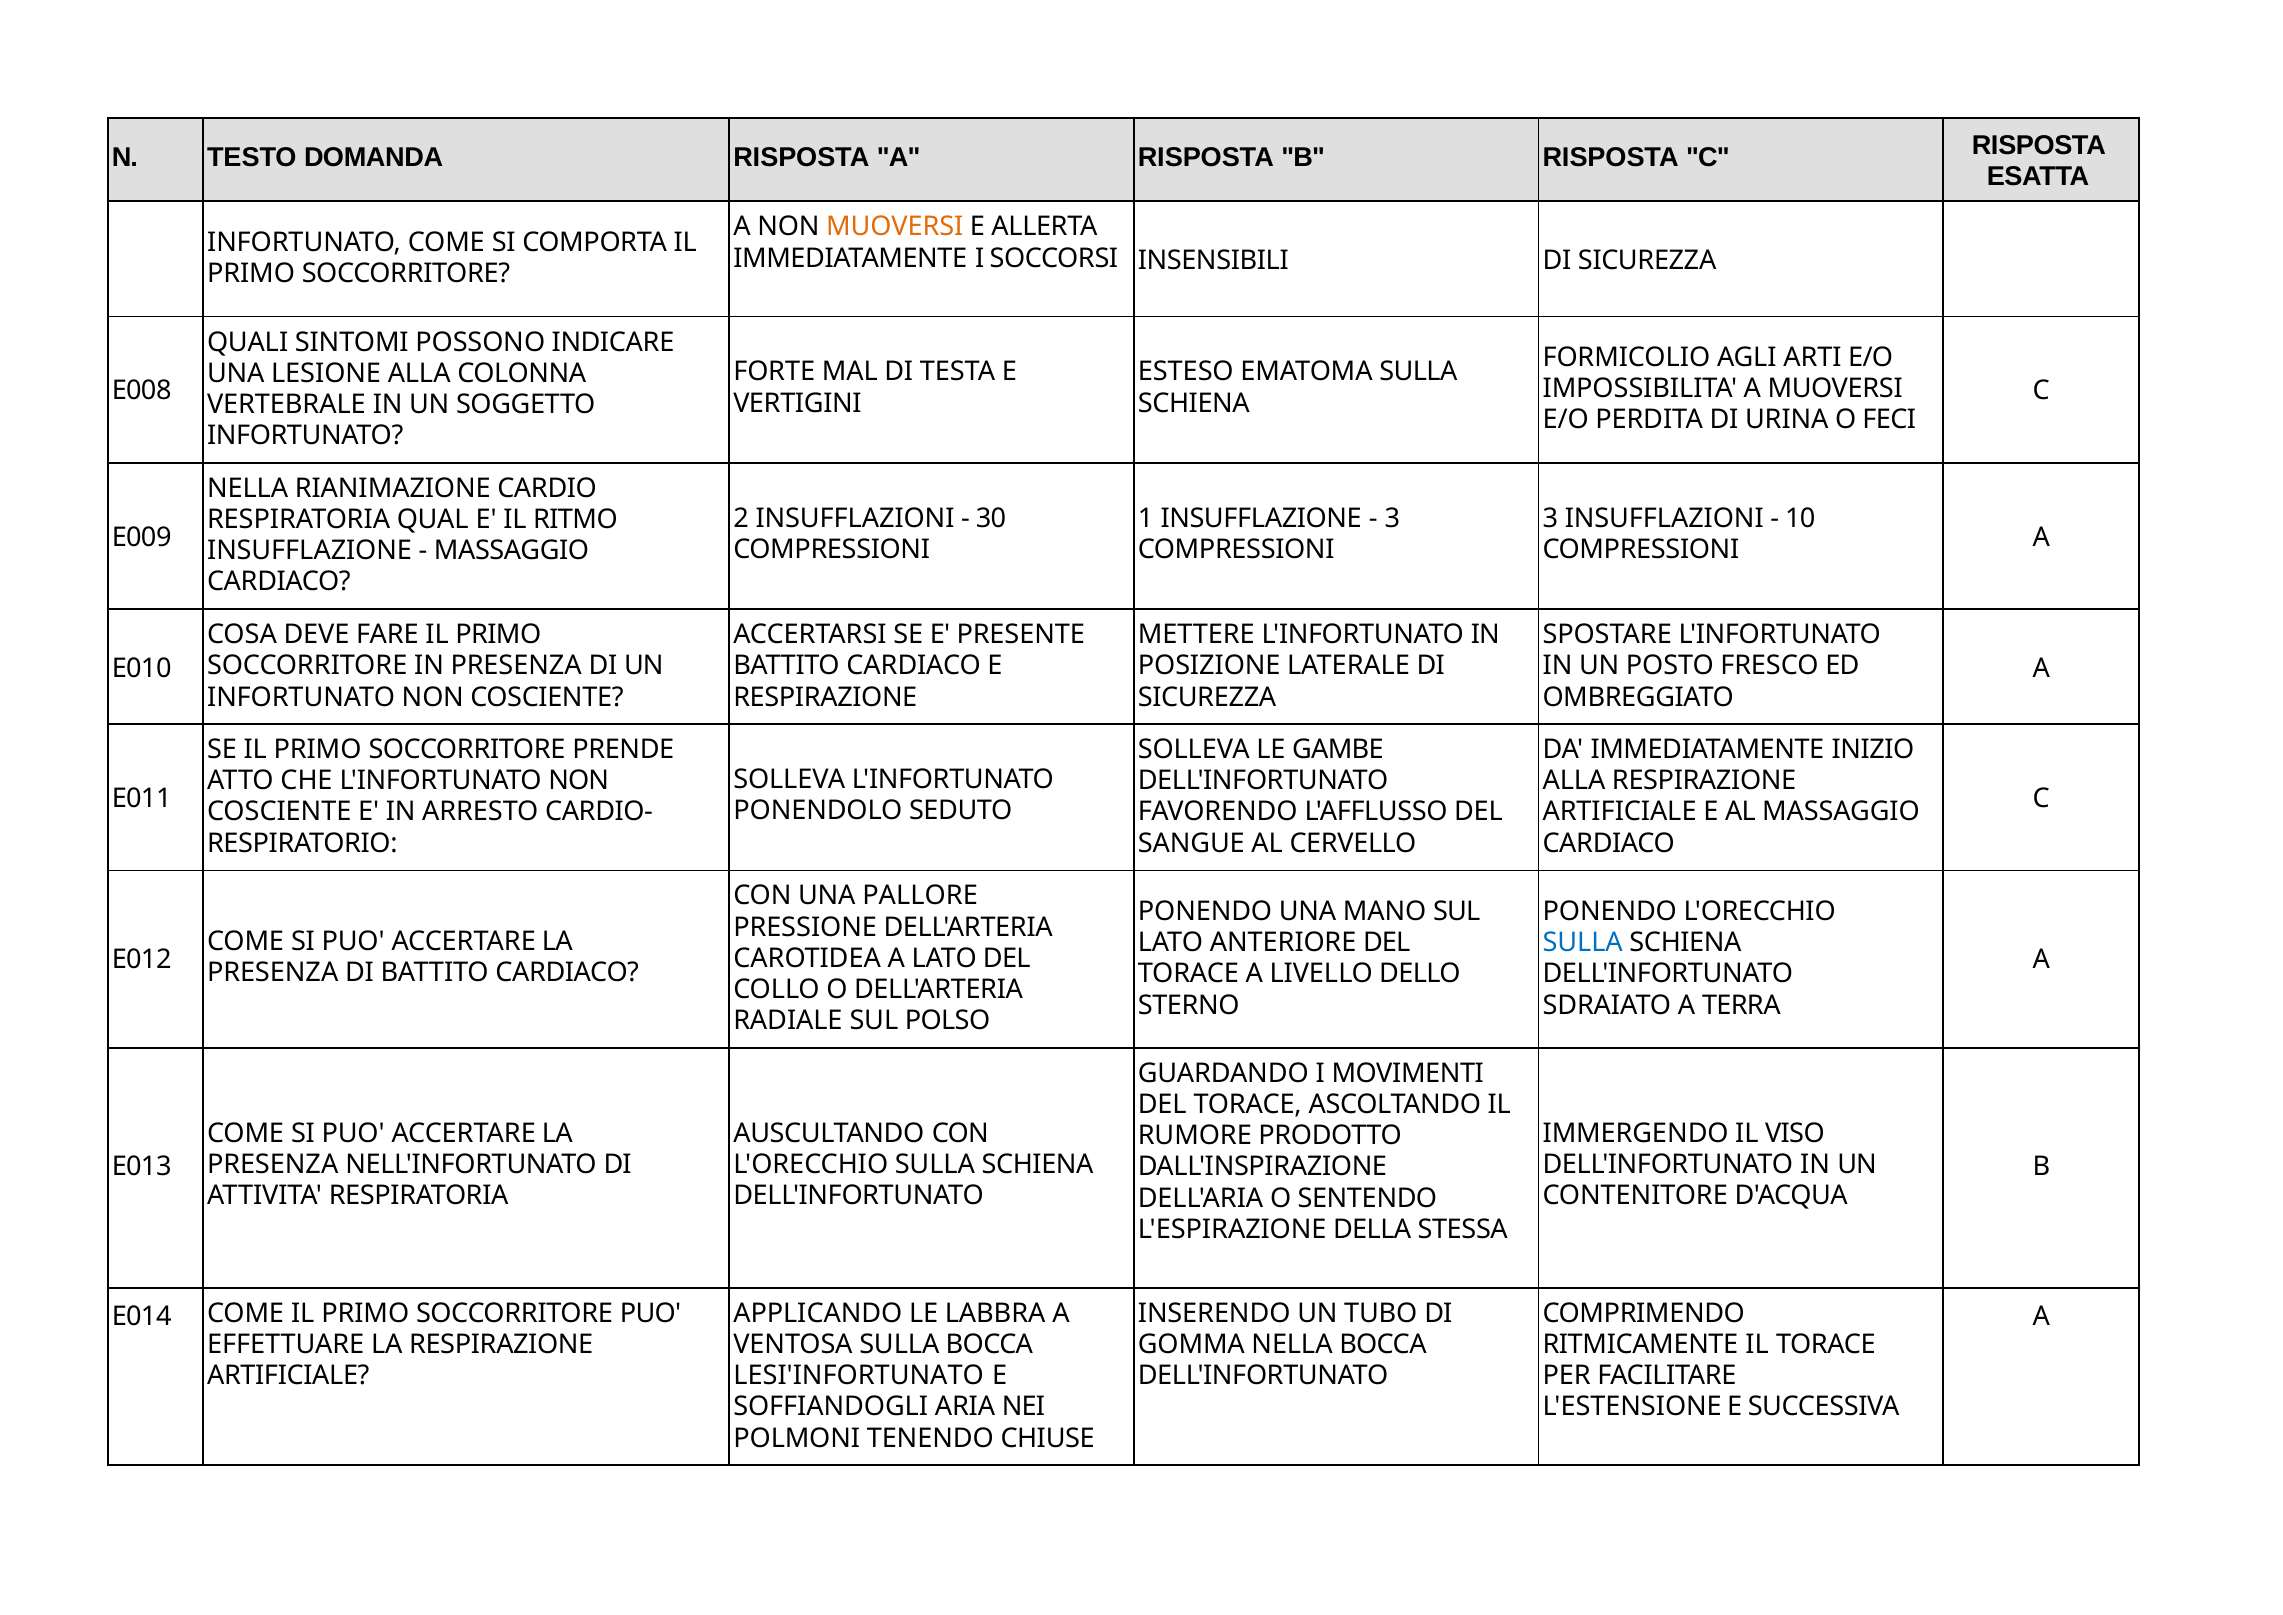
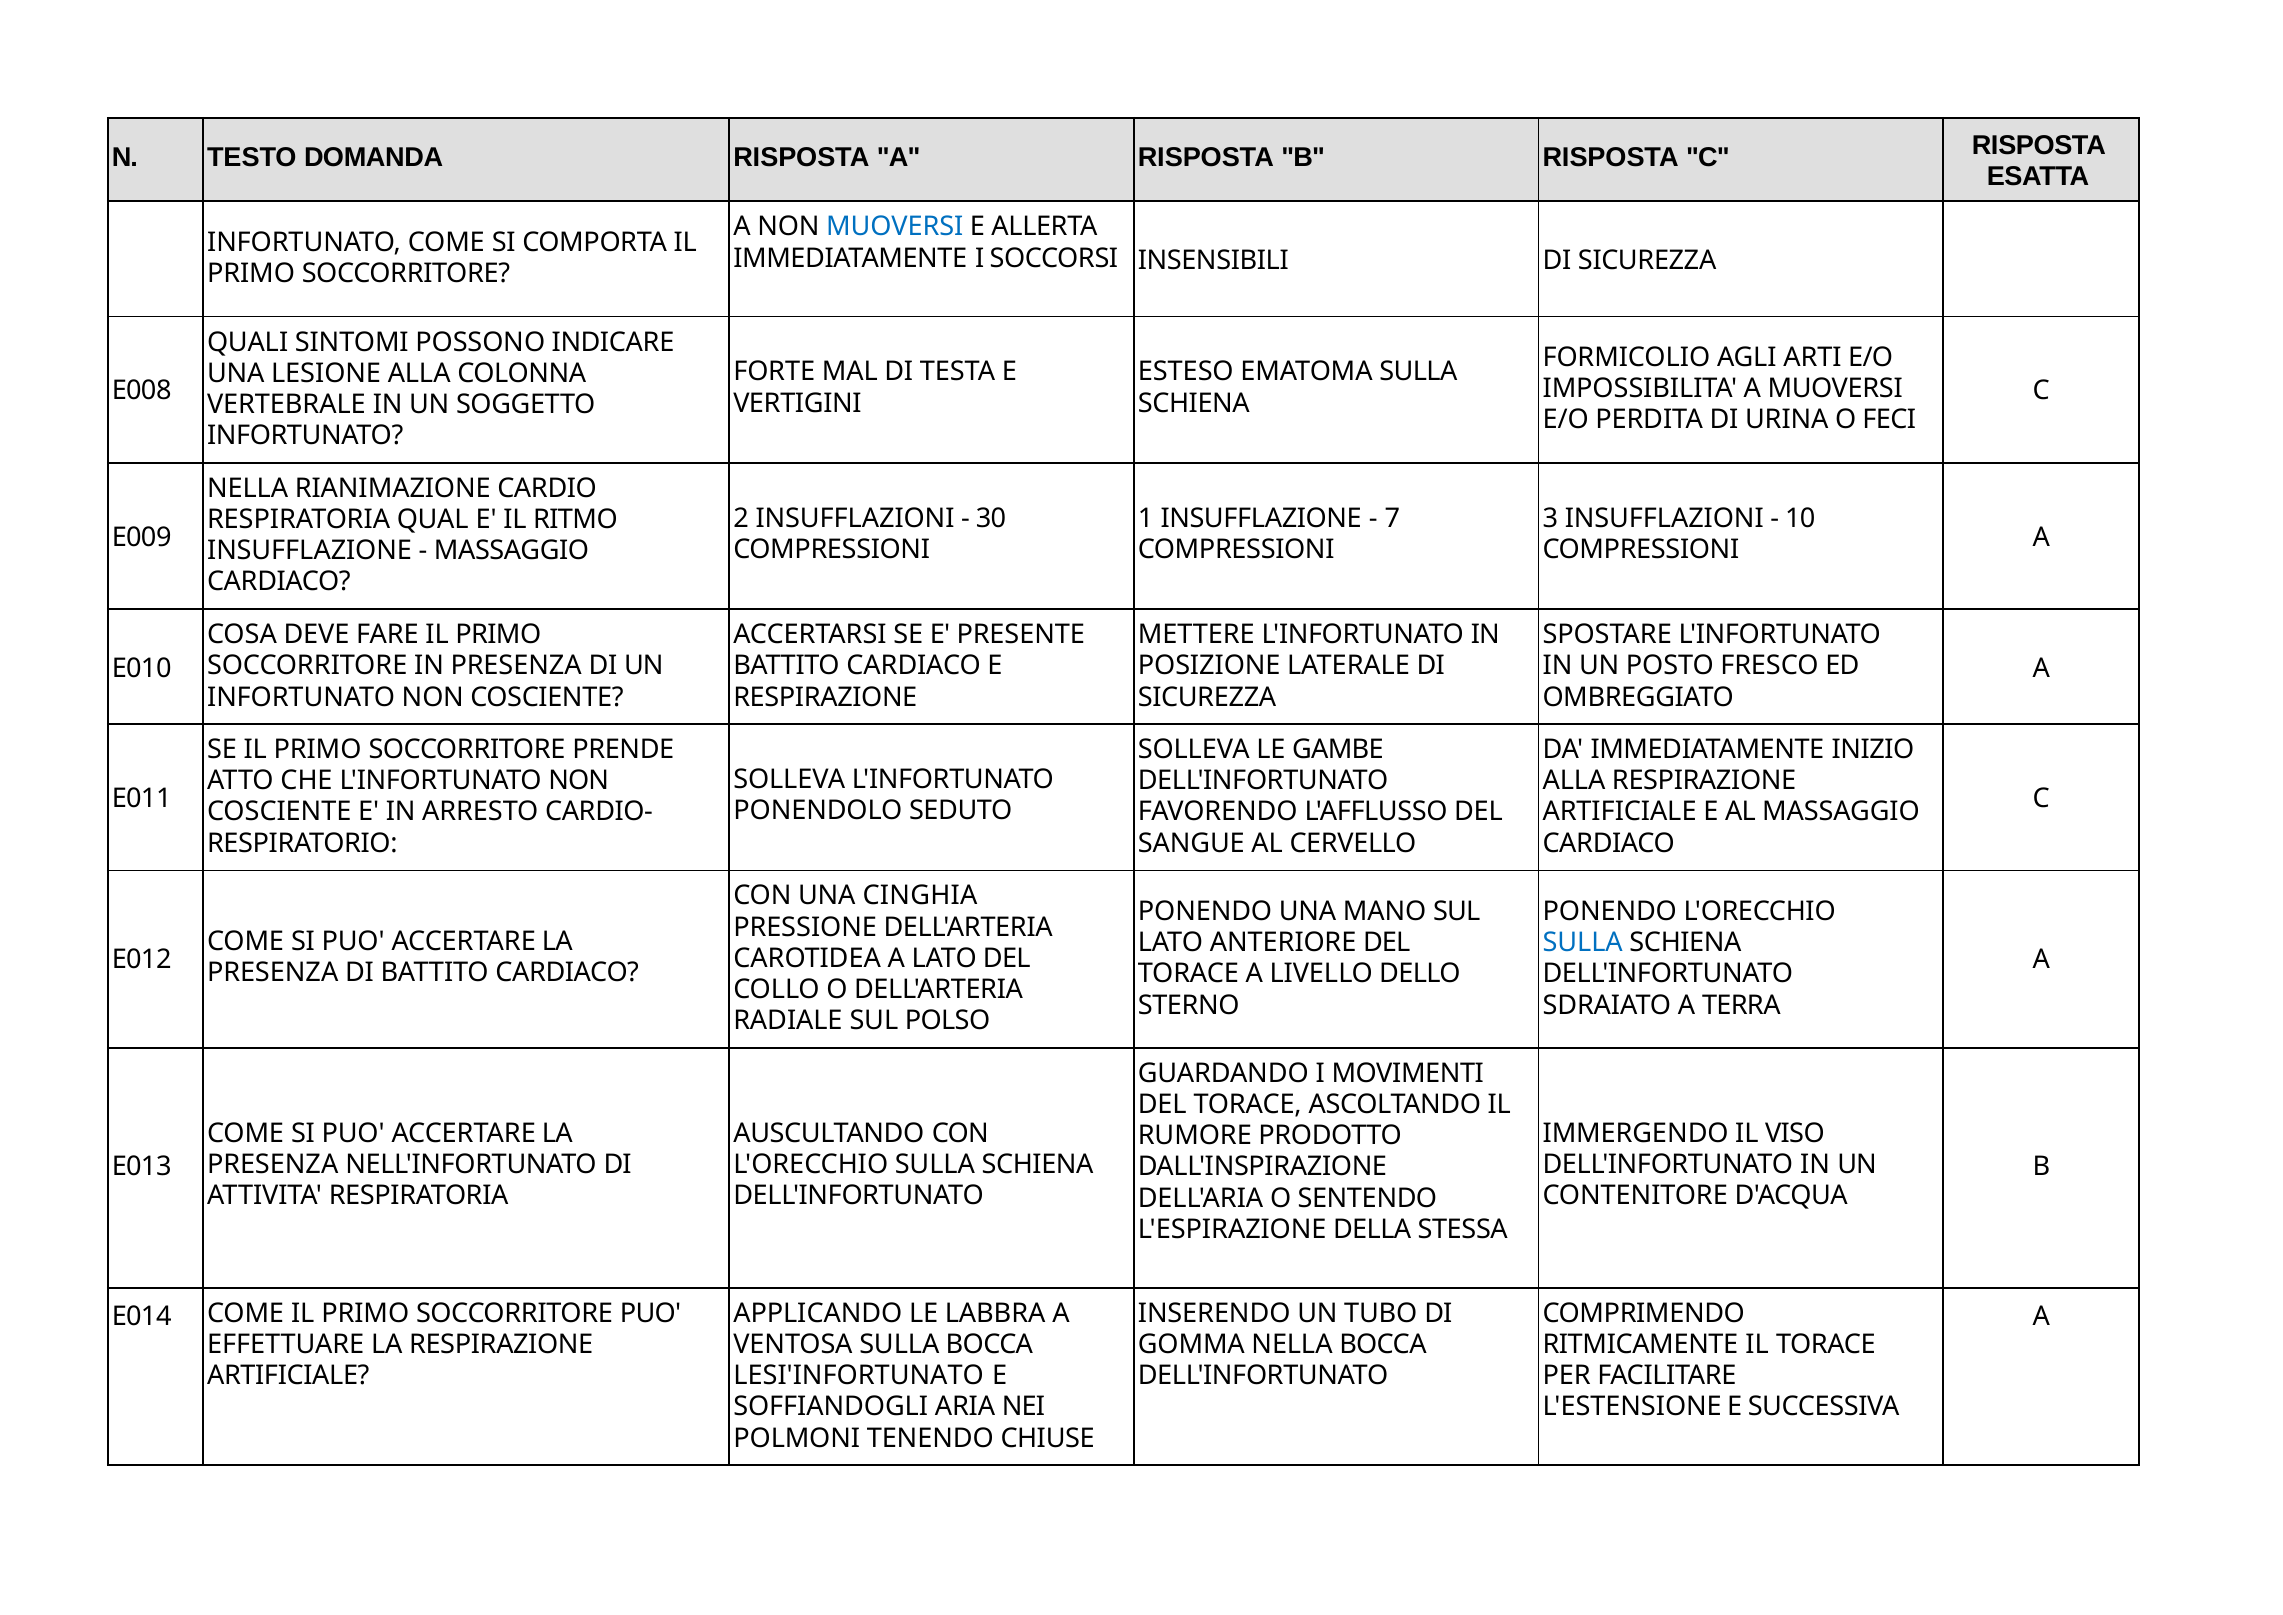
MUOVERSI colour: orange -> blue (895, 227)
3: 3 -> 7 (1392, 518)
PALLORE: PALLORE -> CINGHIA (920, 896)
